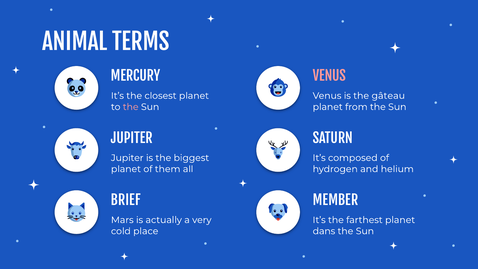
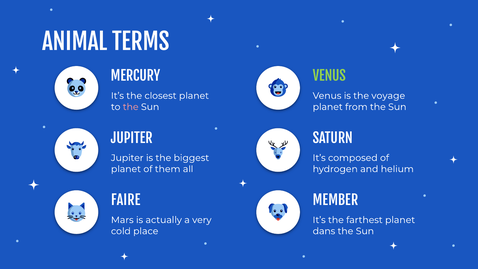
VENUS colour: pink -> light green (329, 76)
gâteau: gâteau -> voyage (388, 96)
BRIEF: BRIEF -> FAIRE (126, 201)
